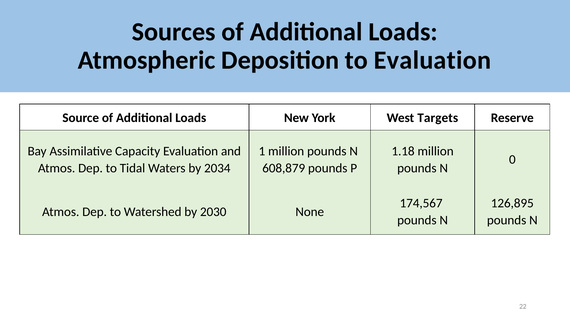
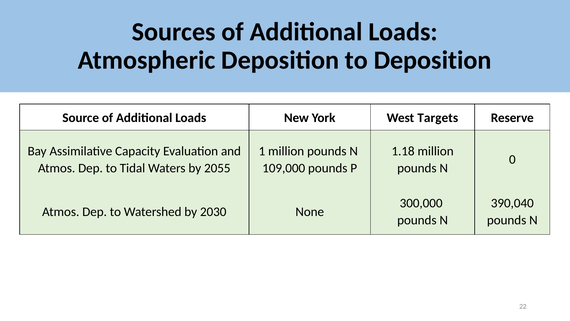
to Evaluation: Evaluation -> Deposition (433, 60)
2034: 2034 -> 2055 (217, 168)
608,879: 608,879 -> 109,000 (284, 168)
174,567: 174,567 -> 300,000 (421, 203)
126,895: 126,895 -> 390,040 (512, 203)
